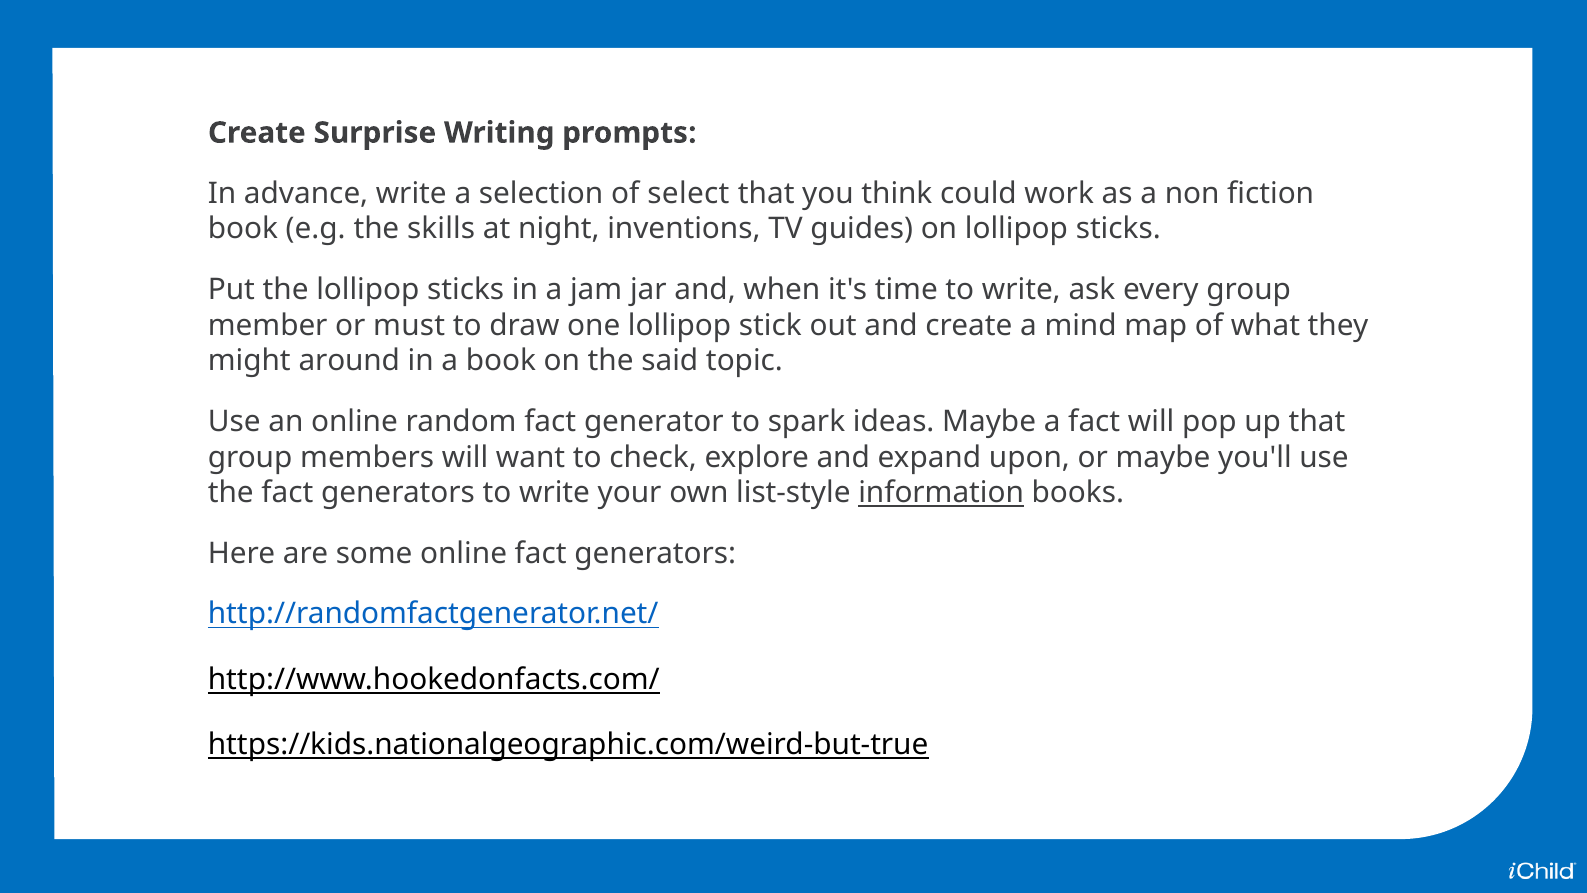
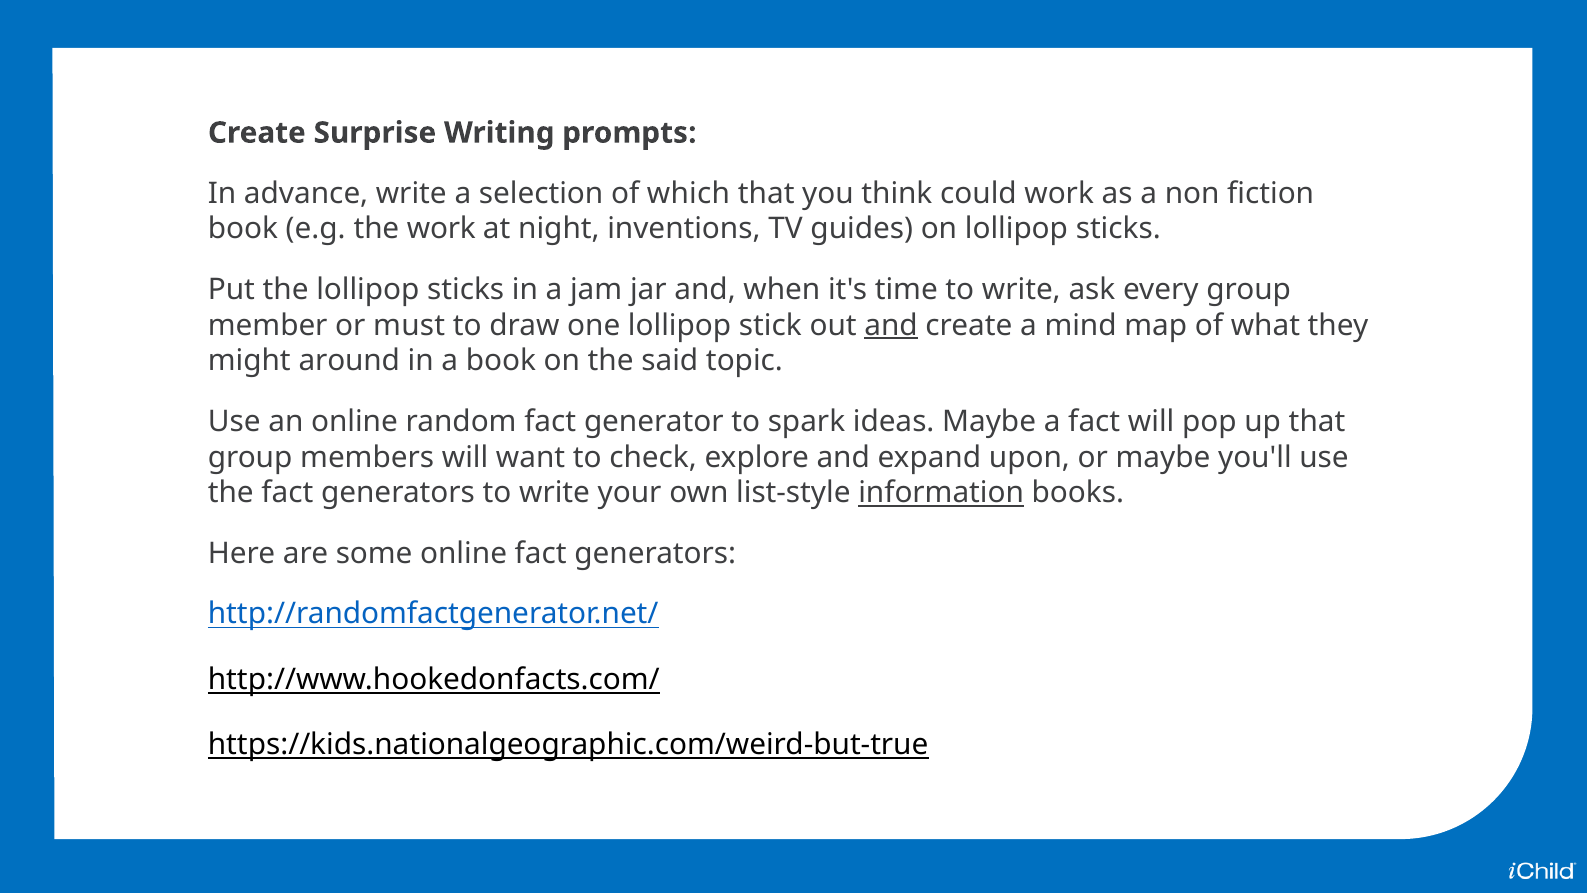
select: select -> which (688, 193)
the skills: skills -> work (441, 229)
and underline: none -> present (891, 325)
